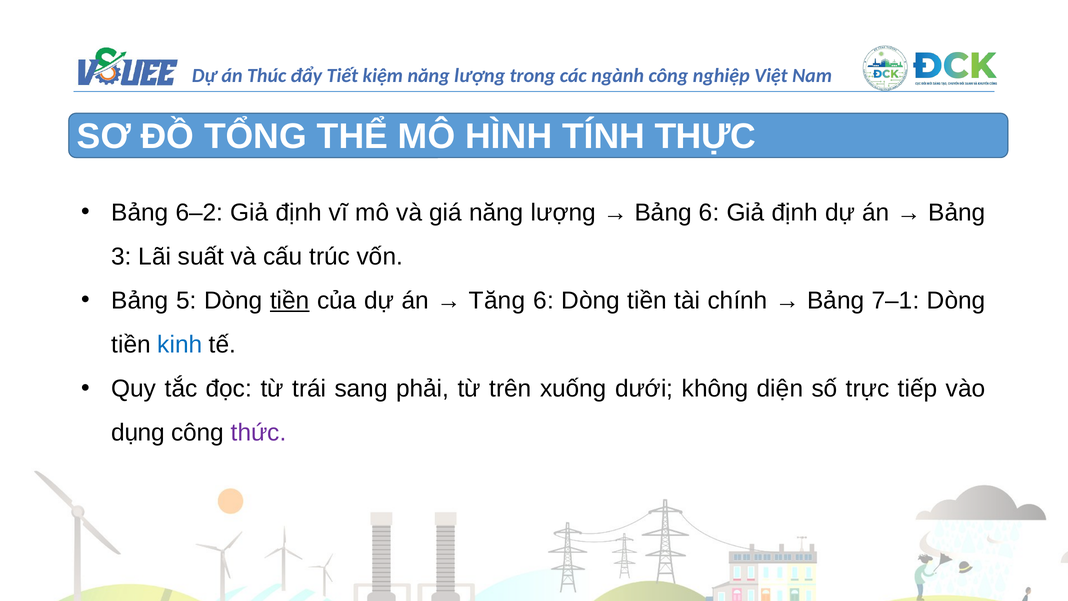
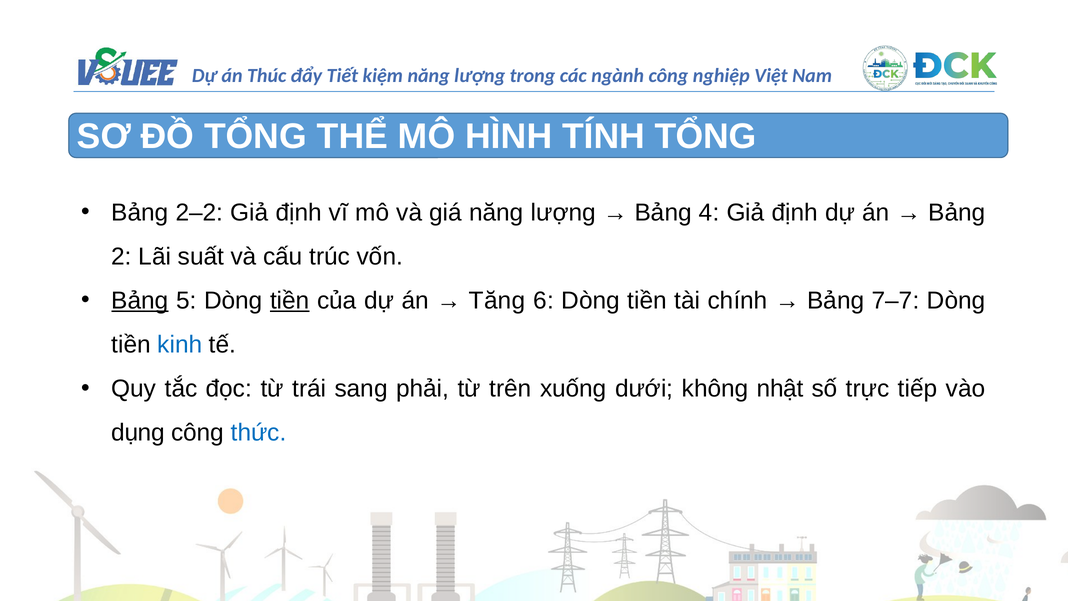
TÍNH THỰC: THỰC -> TỔNG (705, 136)
6–2: 6–2 -> 2–2 (199, 213)
Bảng 6: 6 -> 4 (709, 213)
3: 3 -> 2 (122, 257)
Bảng underline: none -> present (140, 301)
7–1: 7–1 -> 7–7 (896, 301)
diện: diện -> nhật (780, 389)
thức colour: purple -> blue (259, 433)
